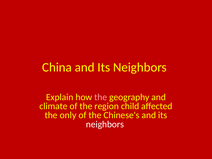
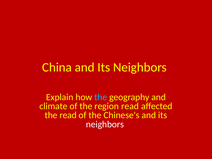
the colour: pink -> light blue (101, 97)
region child: child -> read (130, 106)
the only: only -> read (68, 115)
